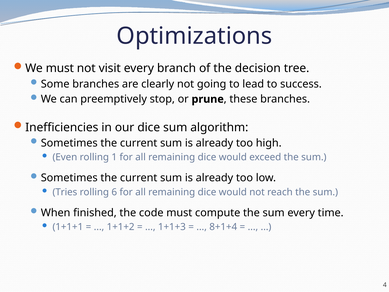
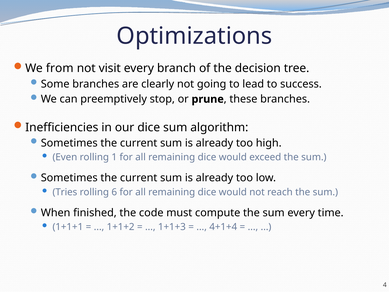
We must: must -> from (60, 68)
8+1+4: 8+1+4 -> 4+1+4 (223, 227)
